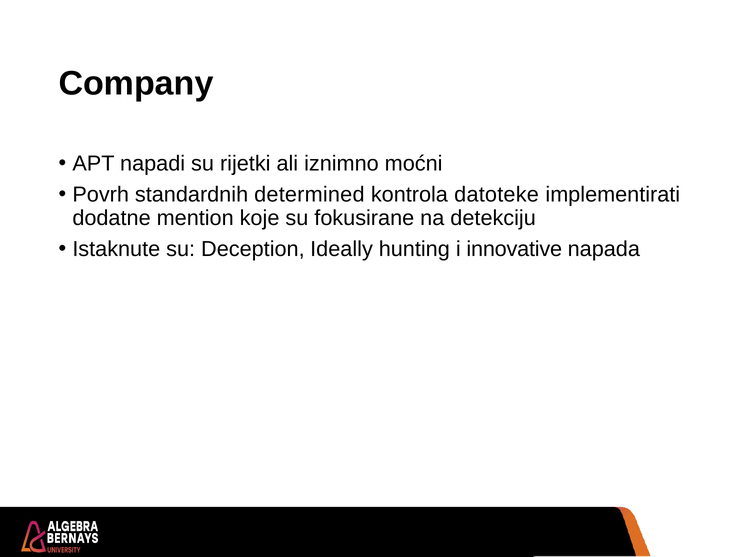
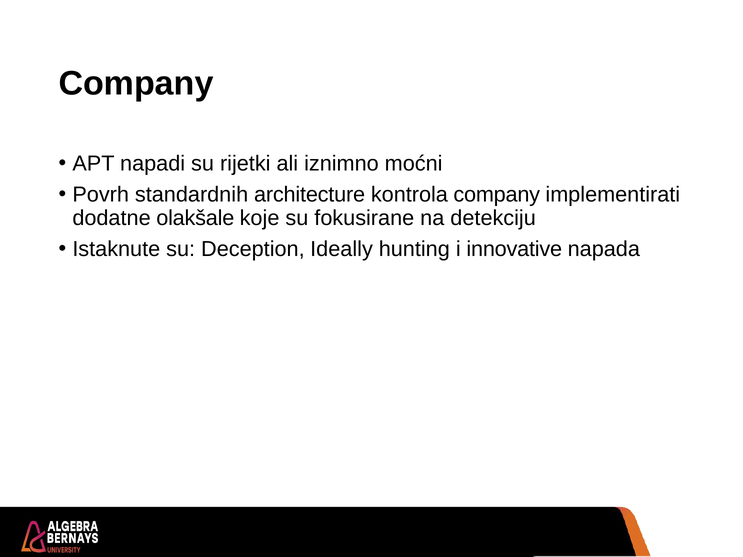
determined: determined -> architecture (310, 195)
kontrola datoteke: datoteke -> company (497, 195)
mention: mention -> olakšale (195, 218)
